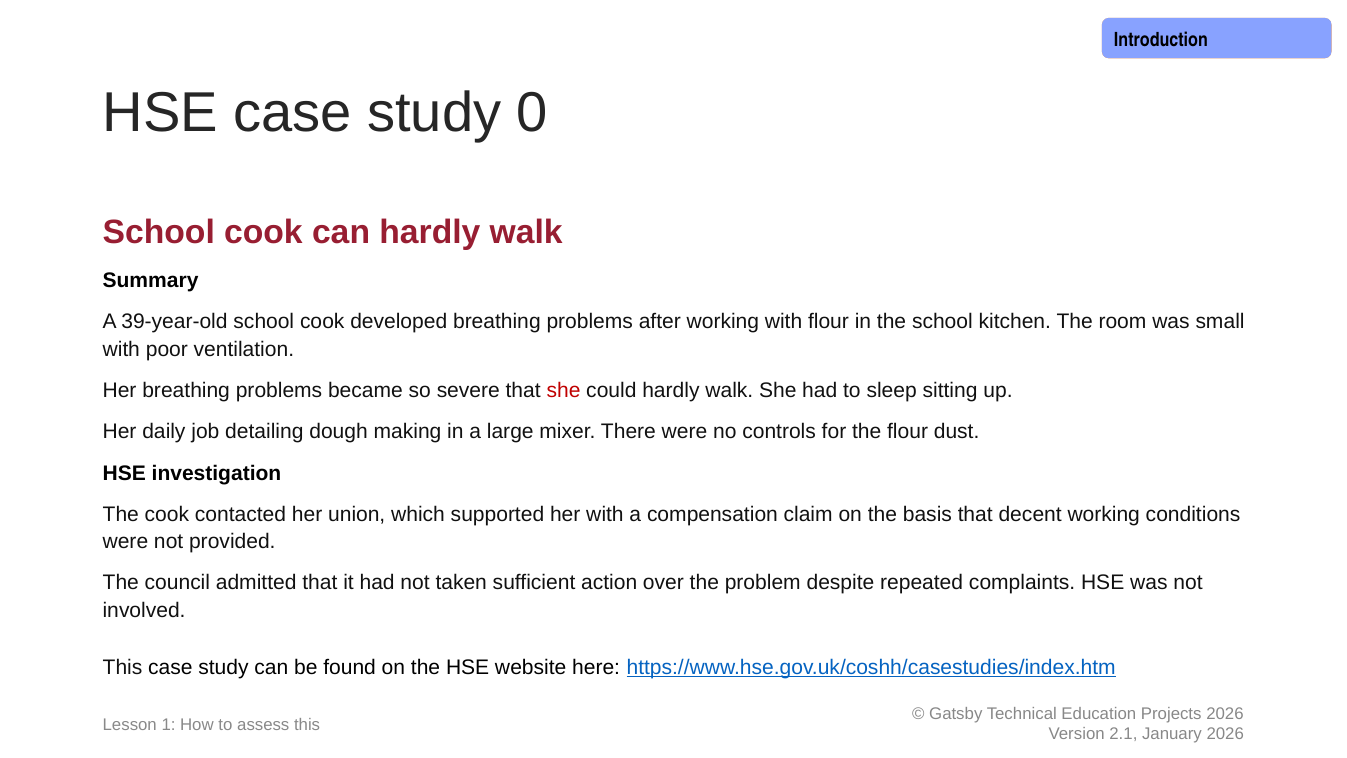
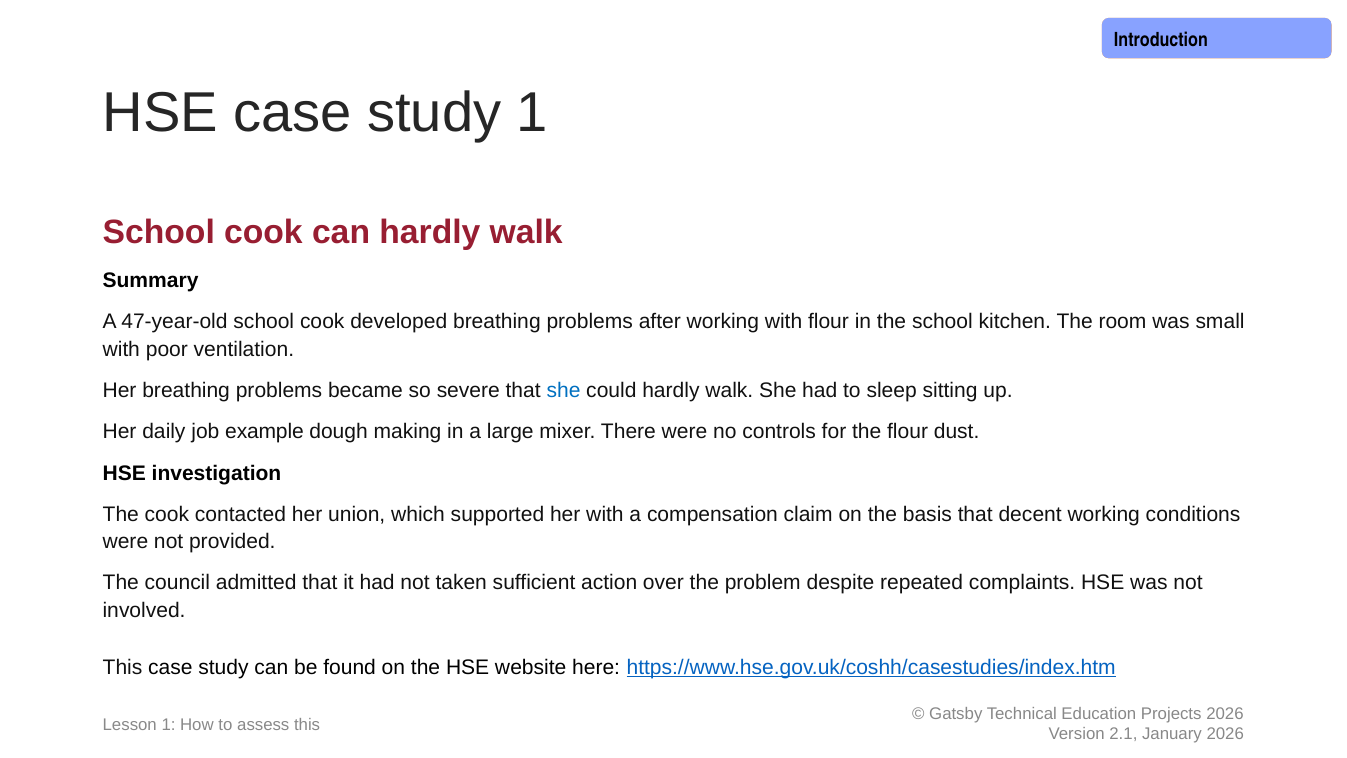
study 0: 0 -> 1 (532, 113)
39-year-old: 39-year-old -> 47-year-old (174, 322)
she colour: red -> blue (563, 390)
detailing: detailing -> example (264, 432)
